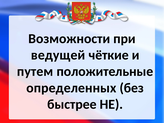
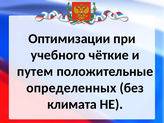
Возможности: Возможности -> Оптимизации (69, 39)
ведущей: ведущей -> учебного (58, 55)
быстрее: быстрее -> климата (72, 104)
